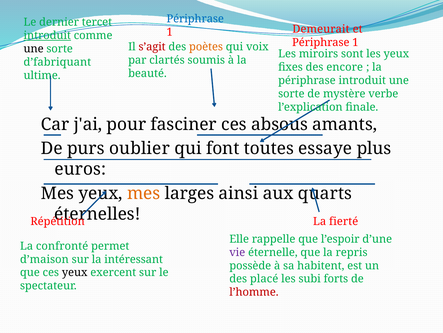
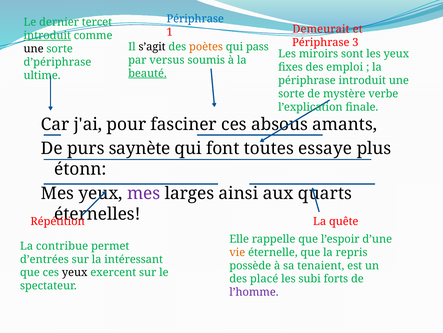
1: 1 -> 3 (355, 42)
s’agit colour: red -> black (152, 47)
voix: voix -> pass (257, 47)
clartés: clartés -> versus (167, 60)
d’fabriquant: d’fabriquant -> d’périphrase (57, 62)
encore: encore -> emploi (345, 67)
beauté underline: none -> present (147, 73)
oublier: oublier -> saynète (140, 148)
euros: euros -> étonn (80, 169)
mes colour: orange -> purple (144, 193)
fierté: fierté -> quête (344, 221)
confronté: confronté -> contribue (62, 245)
vie colour: purple -> orange (237, 252)
d’maison: d’maison -> d’entrées (44, 259)
habitent: habitent -> tenaient (321, 265)
l’homme colour: red -> purple (254, 292)
